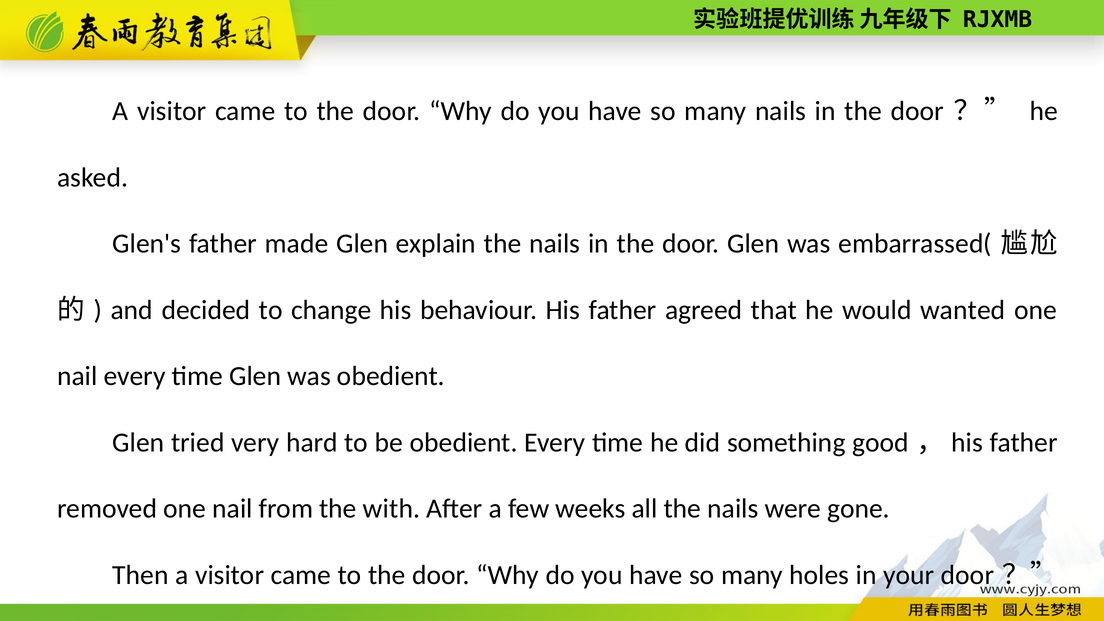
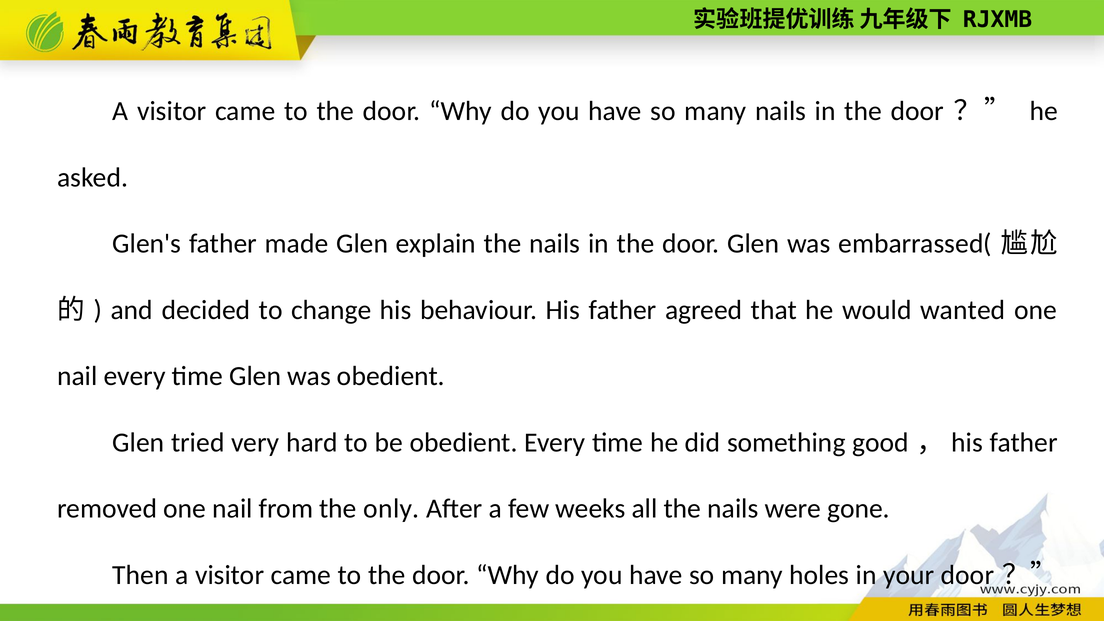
with: with -> only (391, 509)
